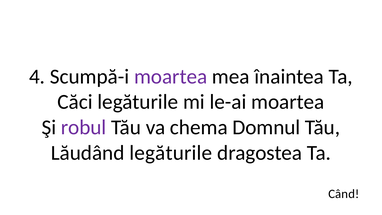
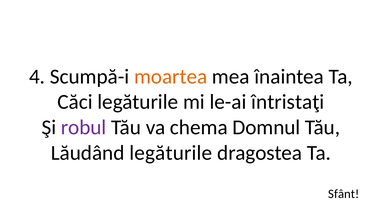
moartea colour: purple -> orange (171, 76)
le-ai moartea: moartea -> întristaţi (288, 102)
Când: Când -> Sfânt (344, 194)
